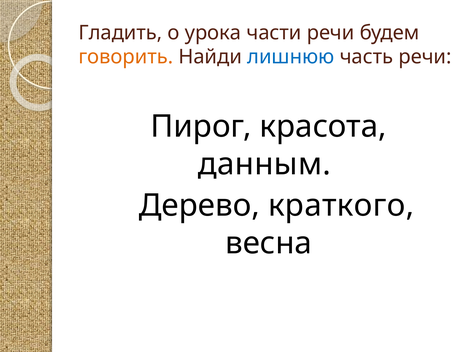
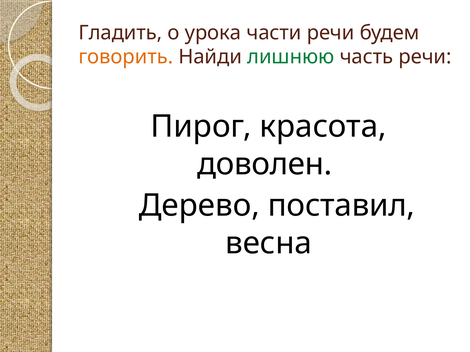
лишнюю colour: blue -> green (291, 57)
данным: данным -> доволен (265, 164)
краткого: краткого -> поставил (341, 206)
